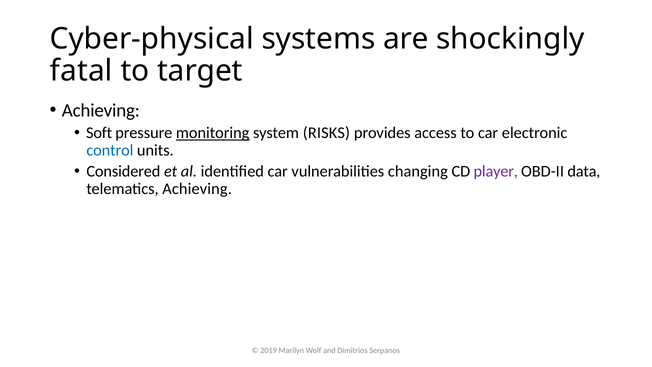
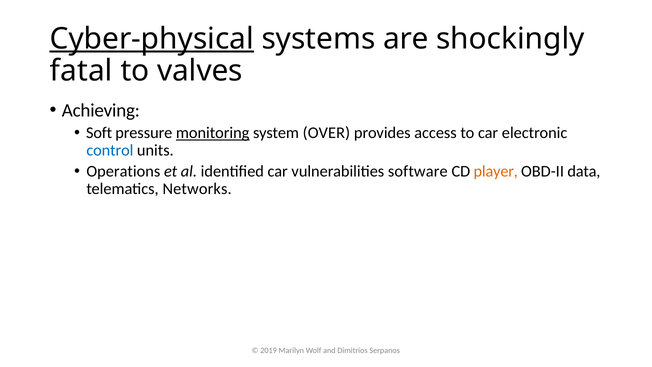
Cyber-physical underline: none -> present (152, 39)
target: target -> valves (200, 71)
RISKS: RISKS -> OVER (326, 133)
Considered: Considered -> Operations (123, 171)
changing: changing -> software (418, 171)
player colour: purple -> orange (496, 171)
telematics Achieving: Achieving -> Networks (197, 189)
